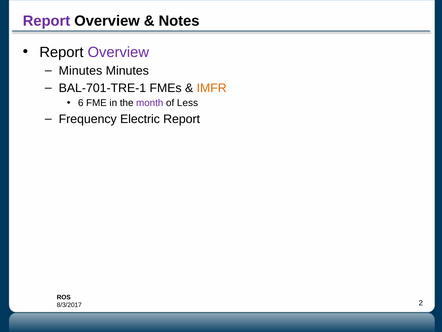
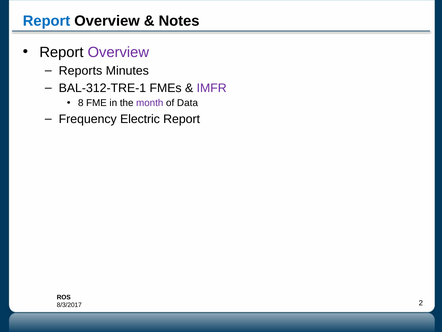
Report colour: purple -> blue (46, 21)
Minutes: Minutes -> Reports (81, 71)
BAL-701-TRE-1: BAL-701-TRE-1 -> BAL-312-TRE-1 (102, 88)
IMFR colour: orange -> purple (212, 88)
6: 6 -> 8 (81, 103)
Less: Less -> Data (187, 103)
